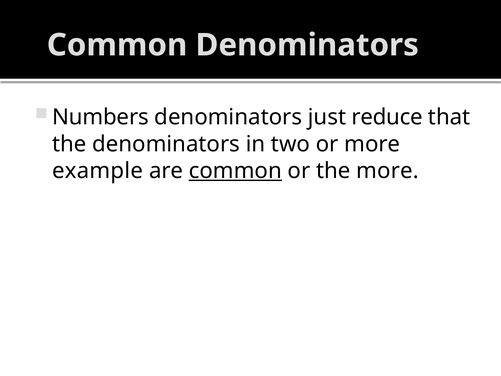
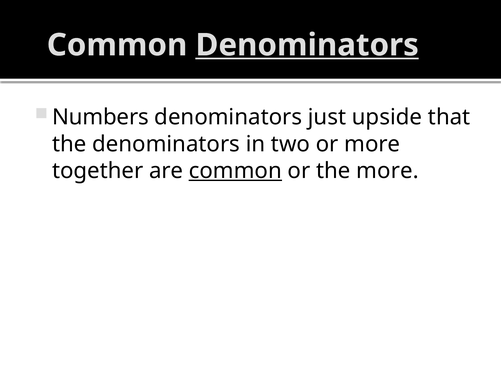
Denominators underline: none -> present (307, 45)
reduce: reduce -> upside (387, 117)
example: example -> together (98, 171)
